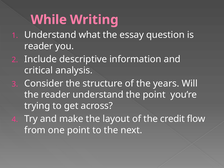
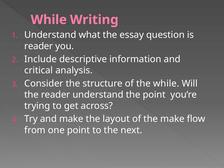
the years: years -> while (166, 83)
the credit: credit -> make (172, 119)
